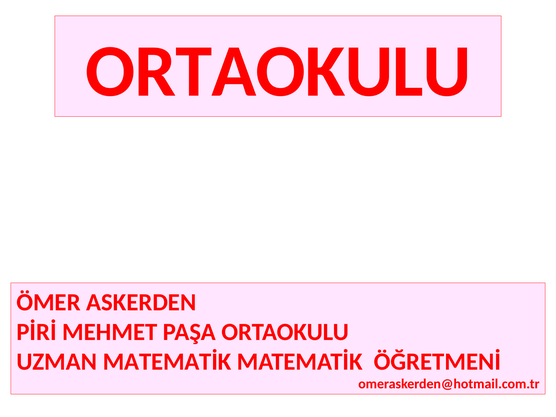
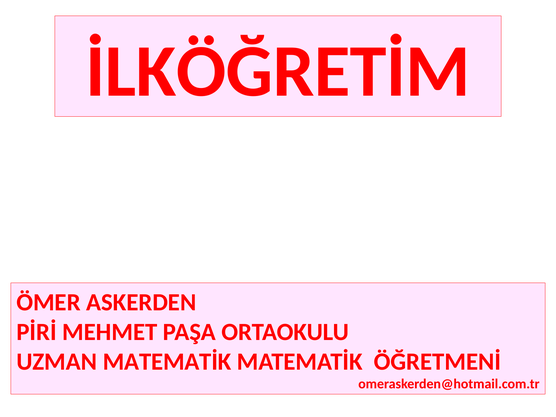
ORTAOKULU: ORTAOKULU -> İLKÖĞRETİM (278, 71)
